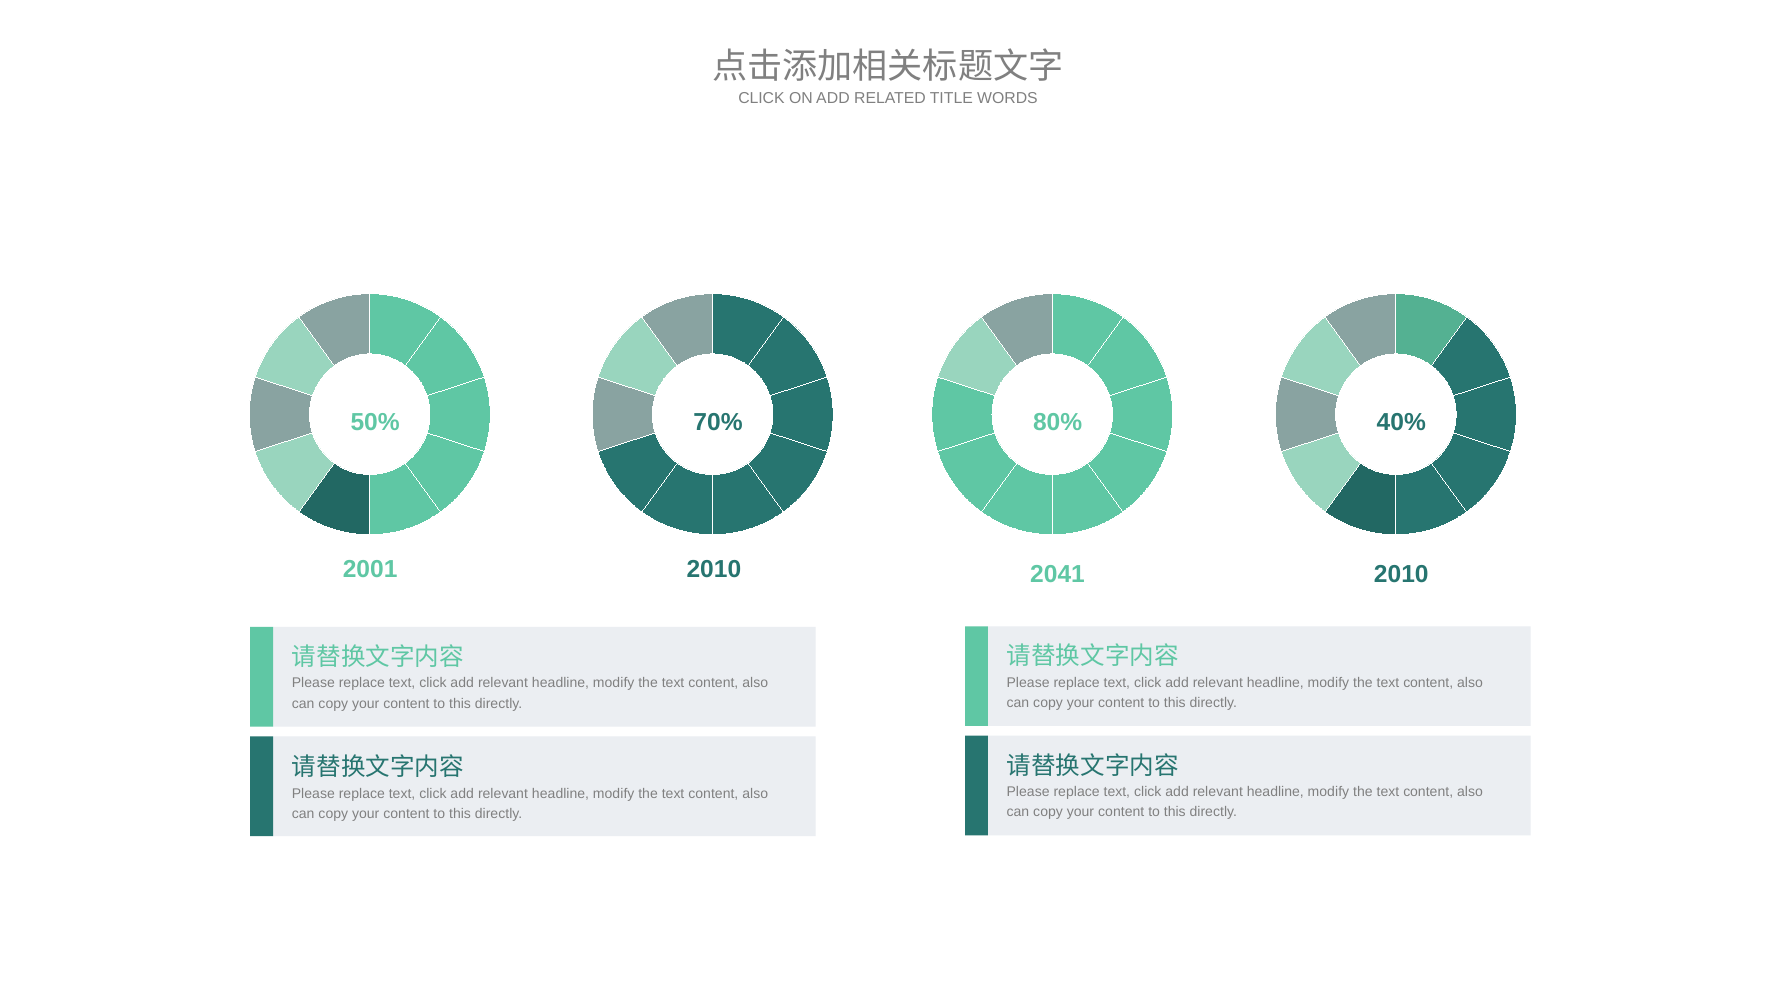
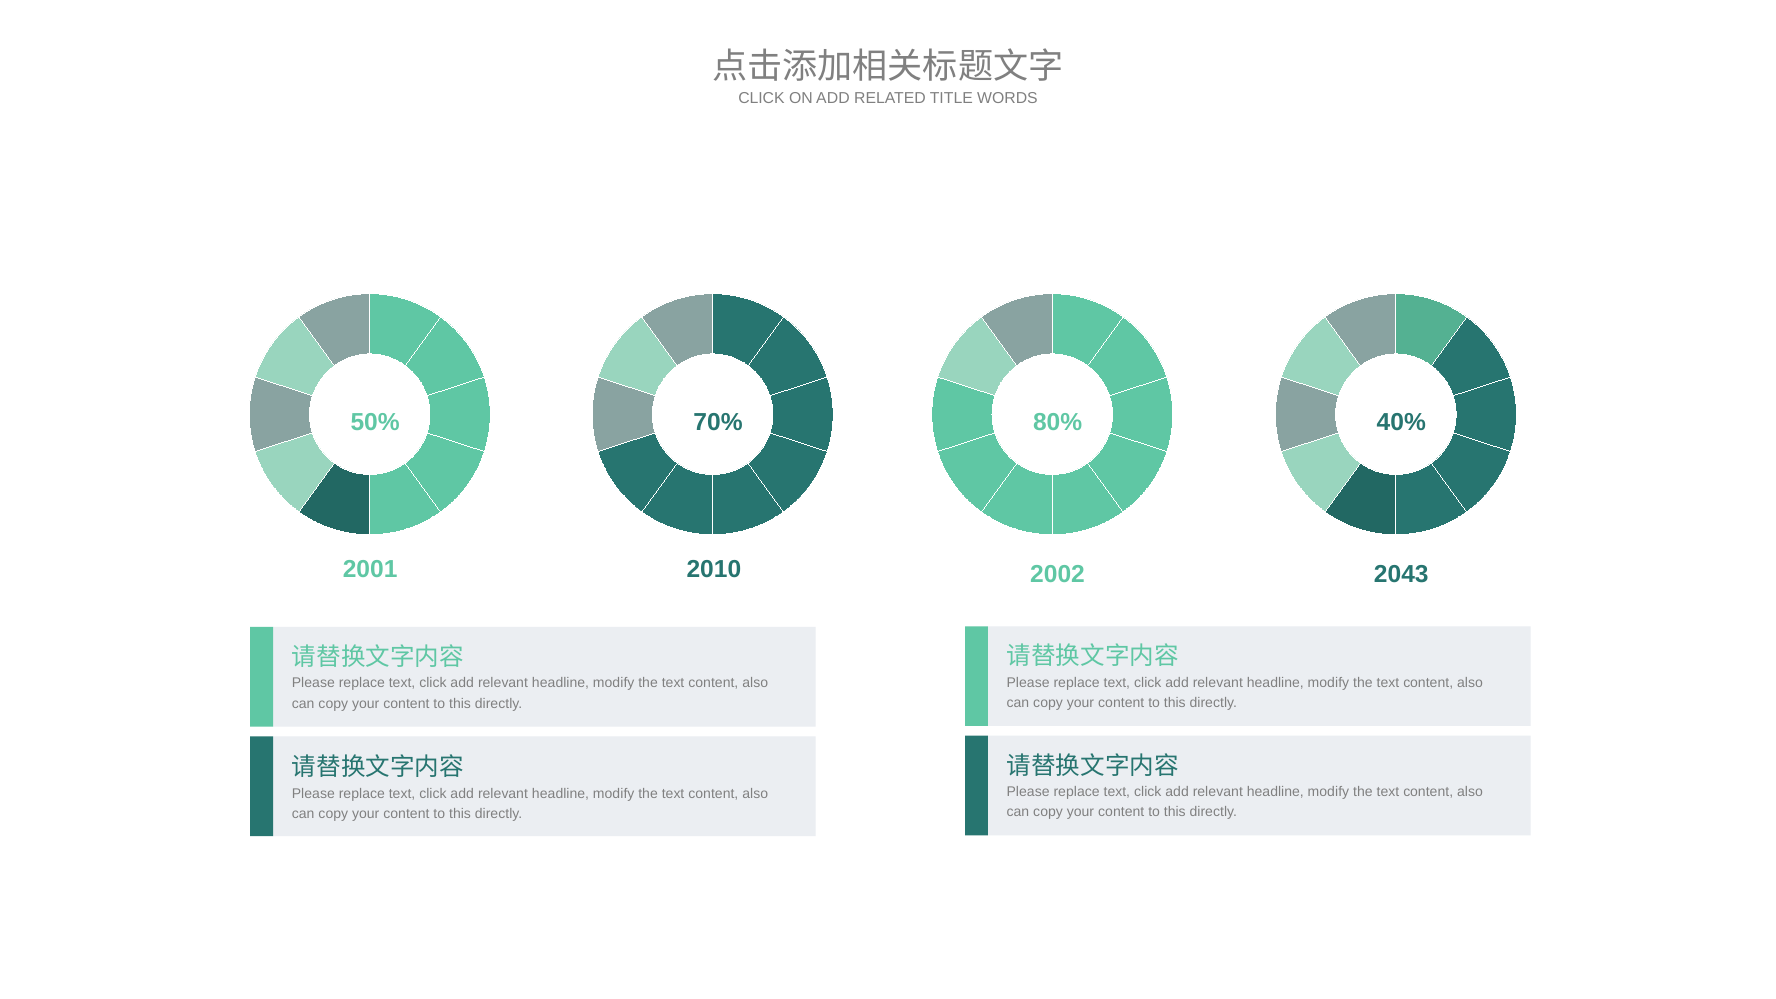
2041: 2041 -> 2002 (1058, 574)
2010: 2010 -> 2043 (1401, 574)
